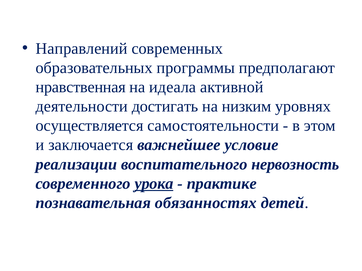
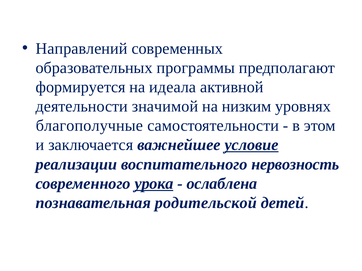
нравственная: нравственная -> формируется (81, 87)
достигать: достигать -> значимой (165, 107)
осуществляется: осуществляется -> благополучные (89, 126)
условие underline: none -> present (251, 145)
практике: практике -> ослаблена (222, 184)
обязанностях: обязанностях -> родительской (206, 203)
